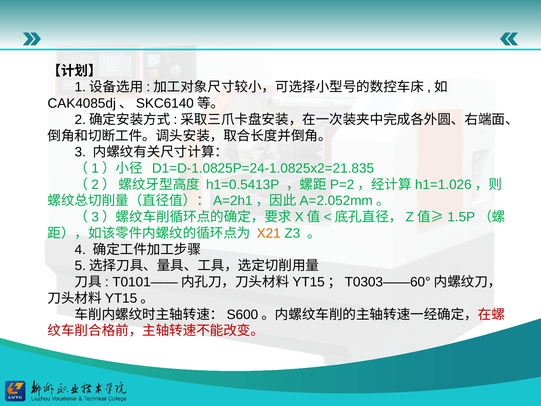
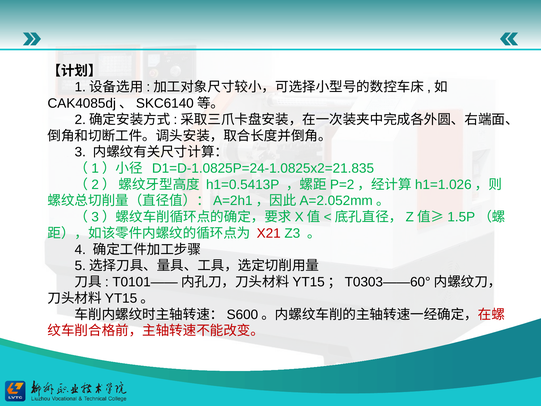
X21 colour: orange -> red (269, 233)
